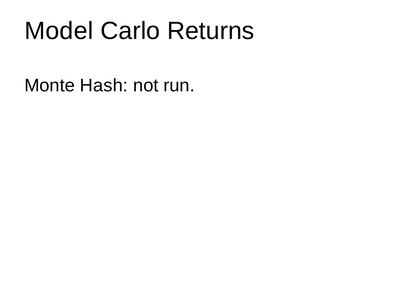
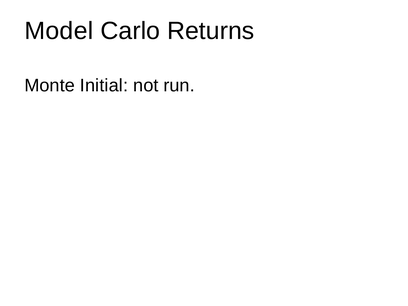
Hash: Hash -> Initial (104, 86)
